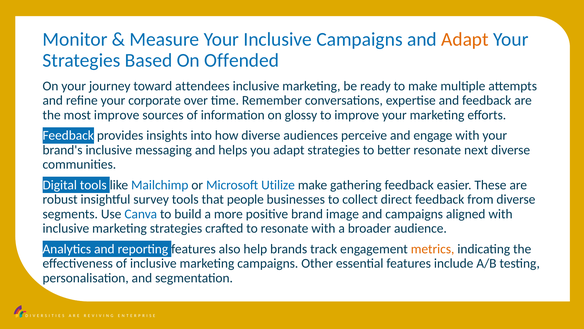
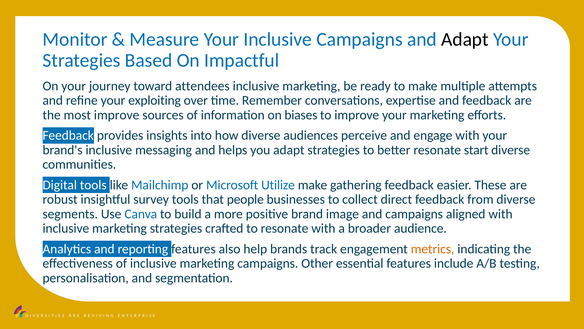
Adapt colour: orange -> black (465, 39)
Offended: Offended -> Impactful (242, 60)
corporate: corporate -> exploiting (155, 100)
glossy: glossy -> biases (301, 115)
next: next -> start (476, 150)
